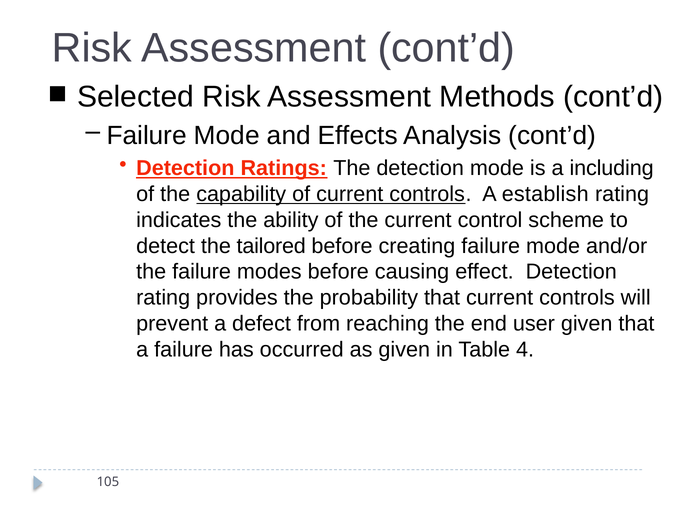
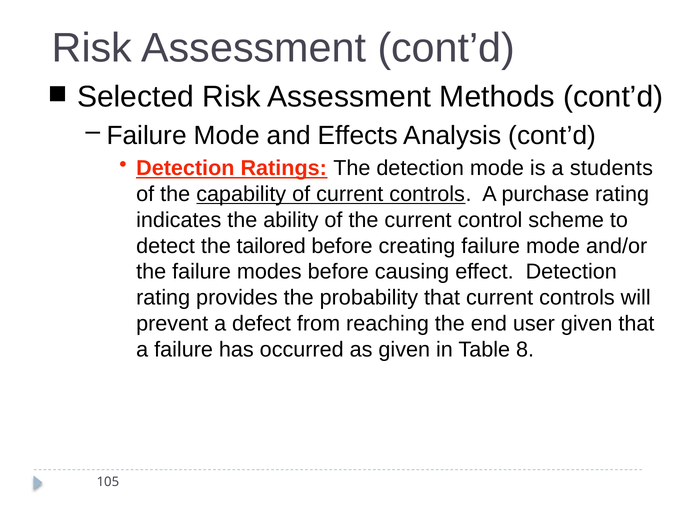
including: including -> students (611, 168)
establish: establish -> purchase (545, 194)
4: 4 -> 8 (525, 350)
